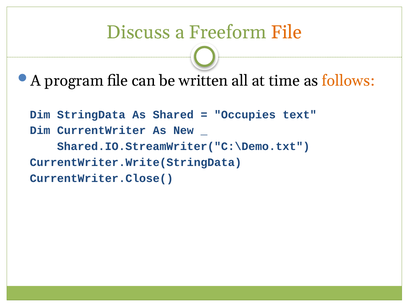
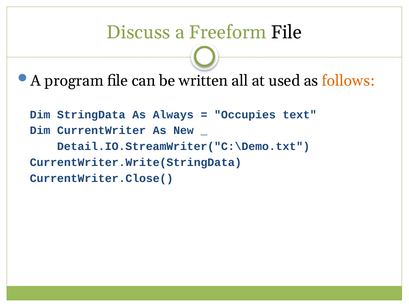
File colour: orange -> black (286, 32)
time: time -> used (284, 81)
Shared: Shared -> Always (173, 115)
Shared.IO.StreamWriter("C:\Demo.txt: Shared.IO.StreamWriter("C:\Demo.txt -> Detail.IO.StreamWriter("C:\Demo.txt (183, 146)
